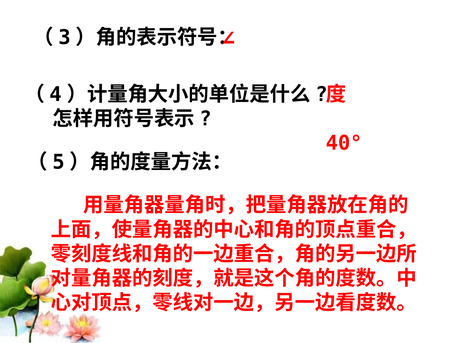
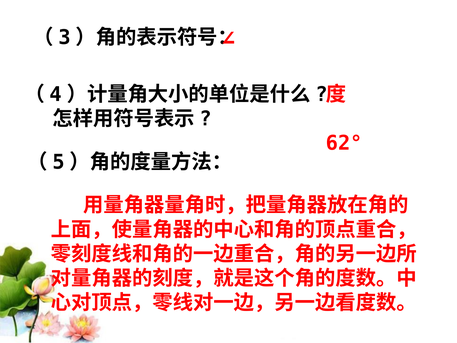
40°: 40° -> 62° (344, 143)
